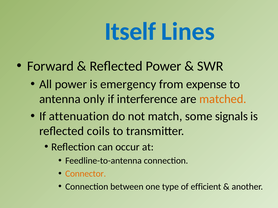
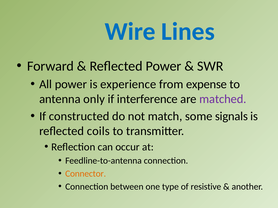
Itself: Itself -> Wire (130, 32)
emergency: emergency -> experience (128, 84)
matched colour: orange -> purple (223, 99)
attenuation: attenuation -> constructed (79, 117)
efficient: efficient -> resistive (206, 187)
